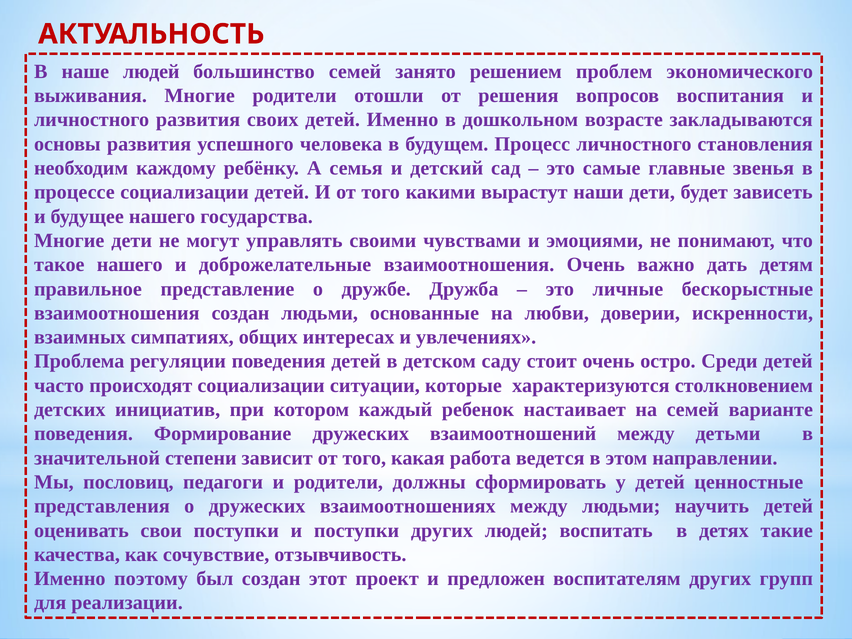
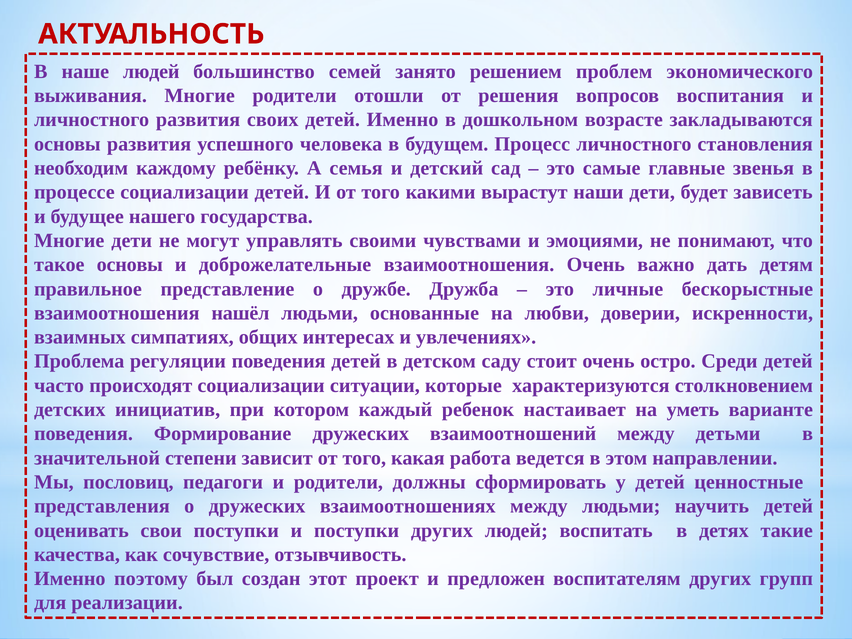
такое нашего: нашего -> основы (130, 265)
взаимоотношения создан: создан -> нашёл (240, 313)
на семей: семей -> уметь (693, 410)
